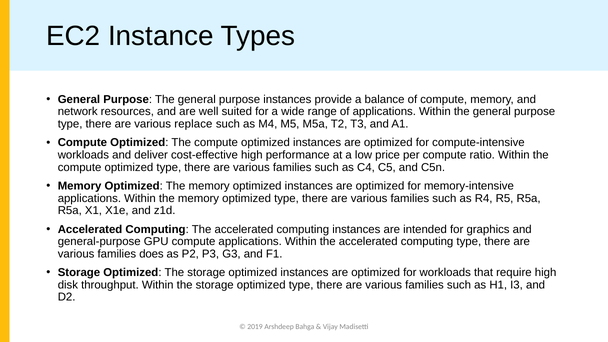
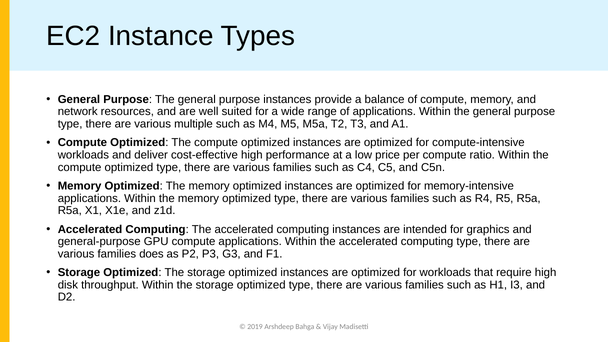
replace: replace -> multiple (194, 124)
